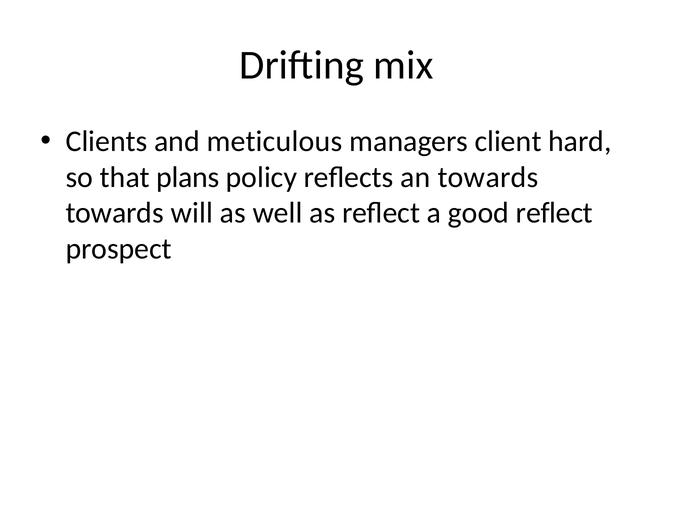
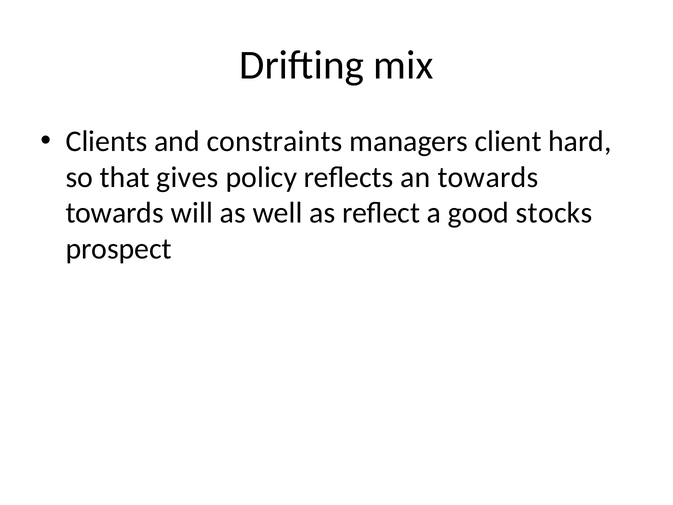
meticulous: meticulous -> constraints (275, 141)
plans: plans -> gives (188, 177)
good reflect: reflect -> stocks (554, 213)
